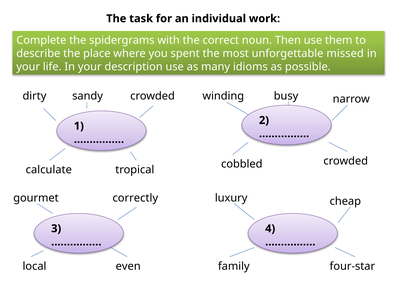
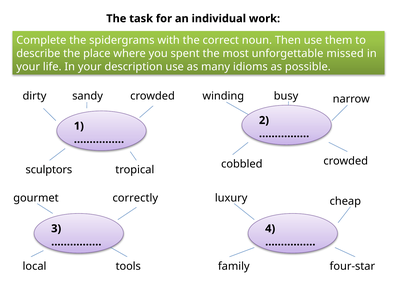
calculate: calculate -> sculptors (49, 170)
even: even -> tools (128, 267)
